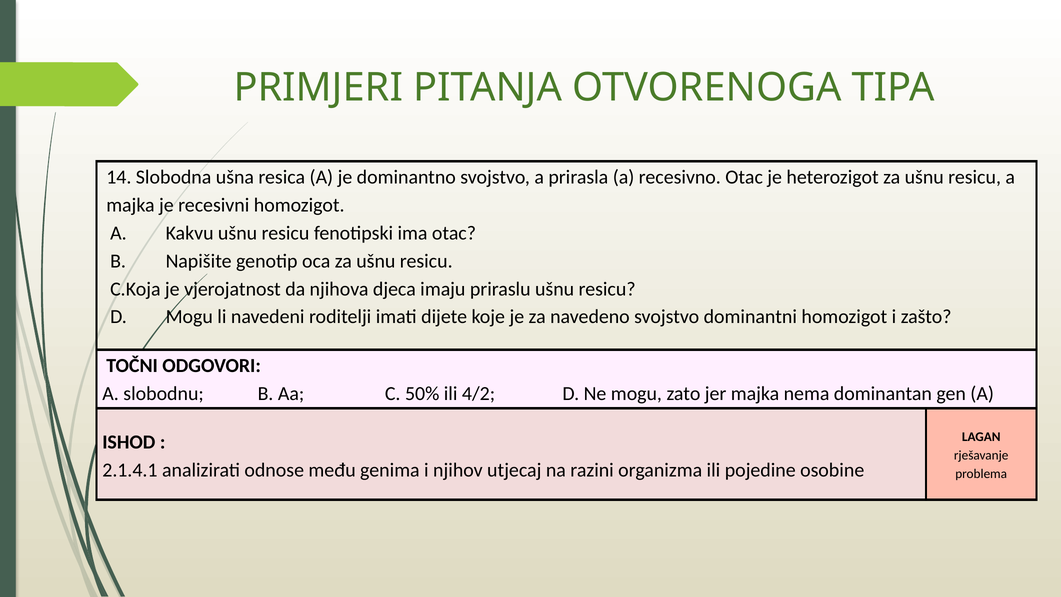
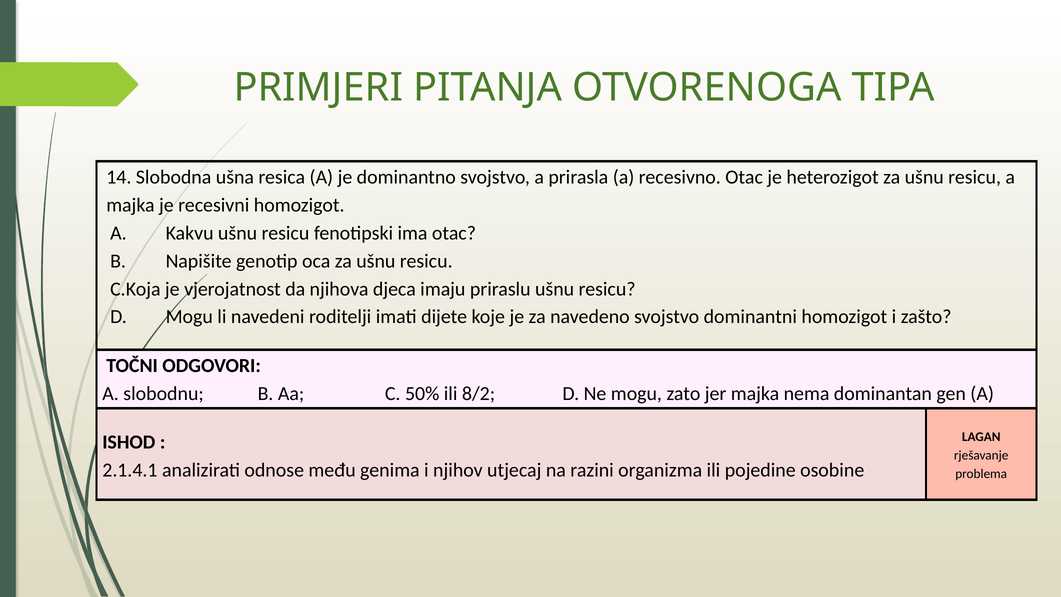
4/2: 4/2 -> 8/2 (479, 394)
